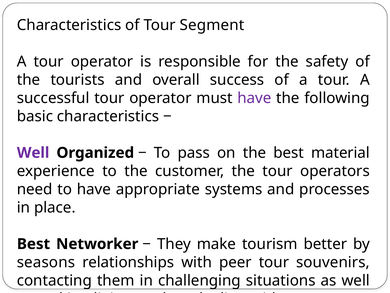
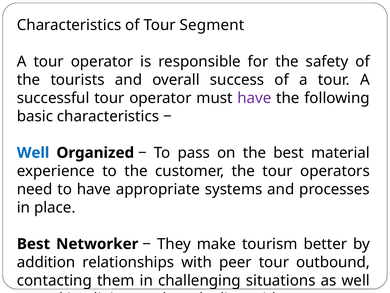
Well colour: purple -> blue (33, 153)
seasons: seasons -> addition (46, 262)
souvenirs: souvenirs -> outbound (333, 262)
